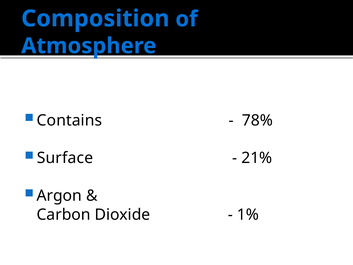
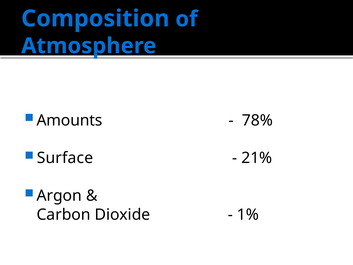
Contains: Contains -> Amounts (70, 120)
